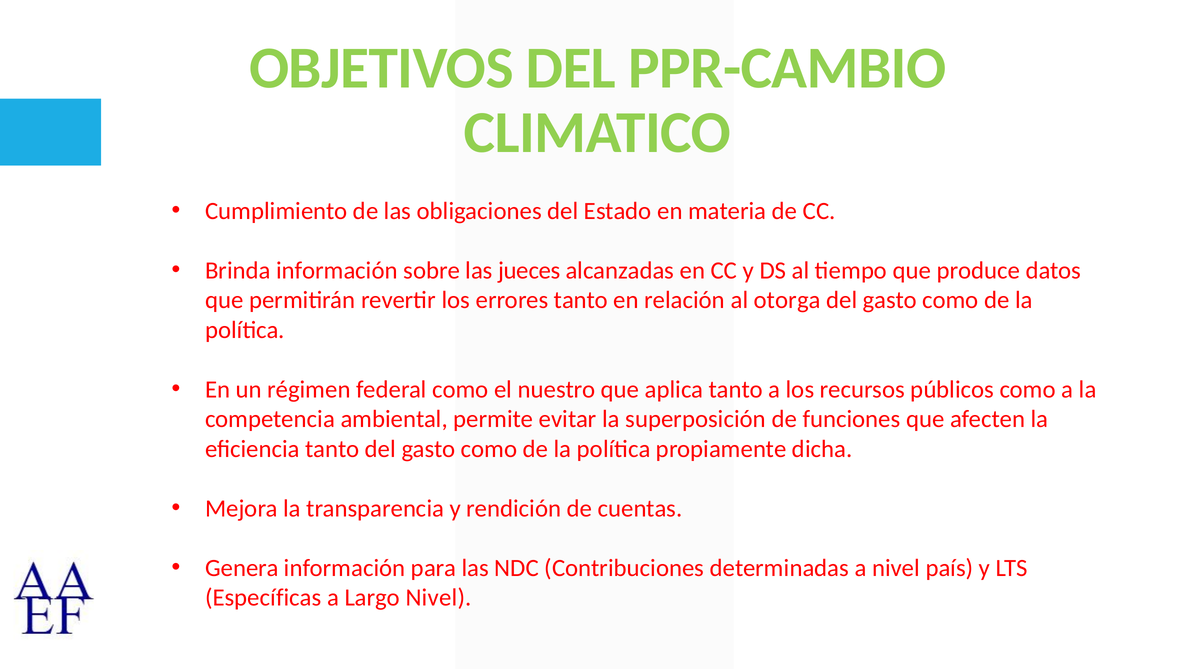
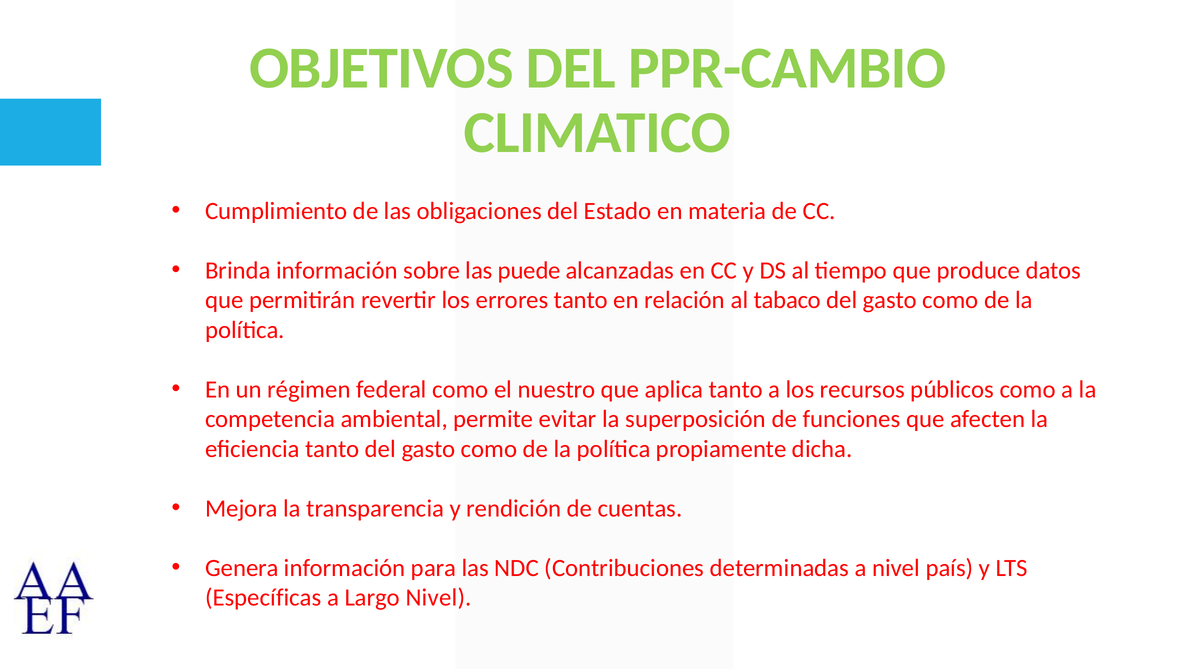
jueces: jueces -> puede (529, 270)
otorga: otorga -> tabaco (787, 300)
